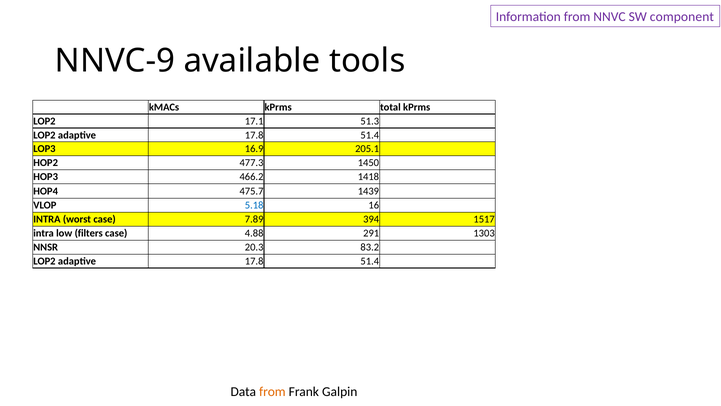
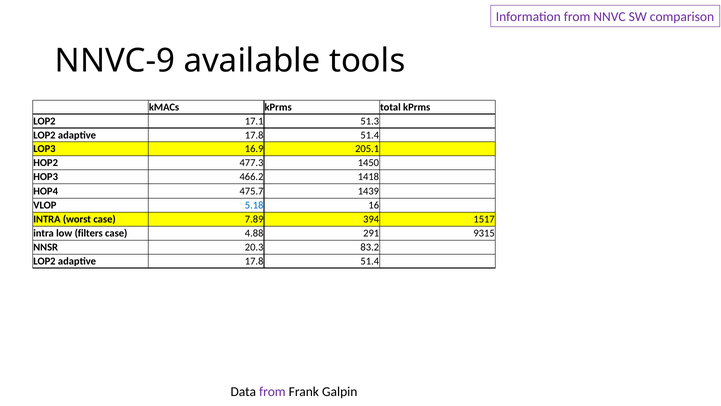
component: component -> comparison (682, 17)
1303: 1303 -> 9315 (484, 233)
from colour: orange -> purple (272, 391)
